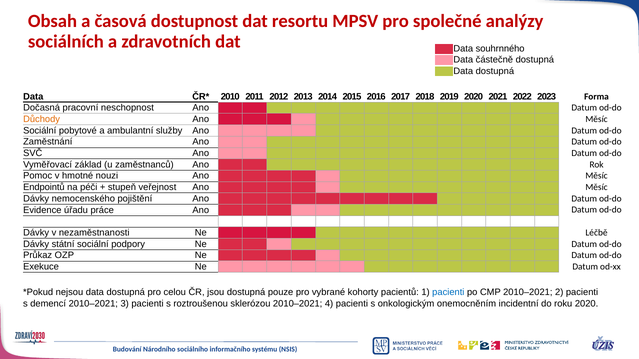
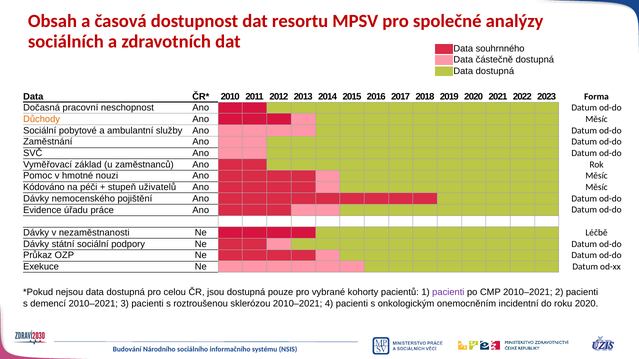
Endpointů: Endpointů -> Kódováno (44, 187)
veřejnost: veřejnost -> uživatelů (157, 187)
pacienti colour: blue -> purple (448, 293)
